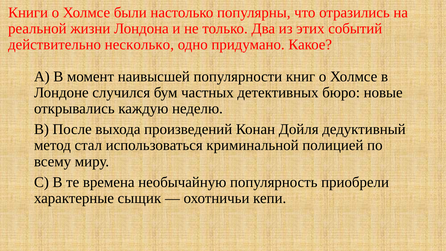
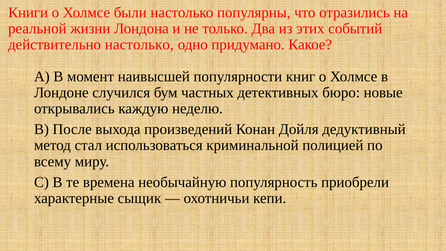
действительно несколько: несколько -> настолько (139, 45)
